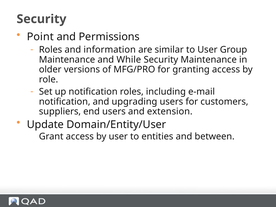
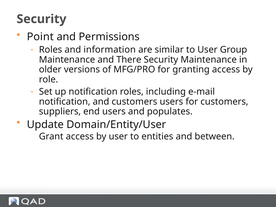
While: While -> There (129, 60)
and upgrading: upgrading -> customers (134, 102)
extension: extension -> populates (170, 112)
